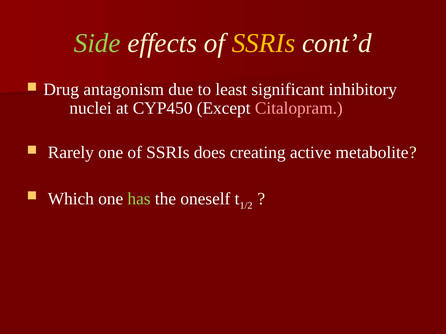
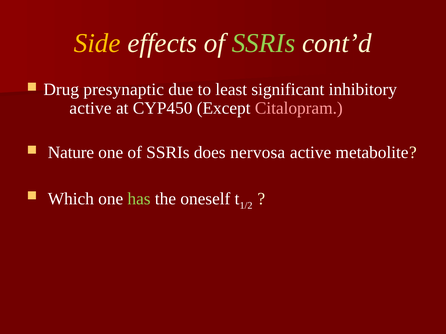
Side colour: light green -> yellow (97, 43)
SSRIs colour: yellow -> light green (263, 43)
antagonism: antagonism -> presynaptic (124, 90)
nuclei: nuclei -> active (90, 108)
Rarely: Rarely -> Nature (71, 153)
creating: creating -> nervosa (258, 153)
